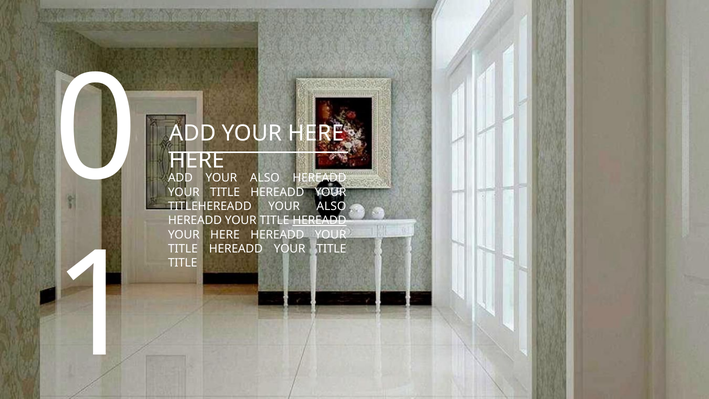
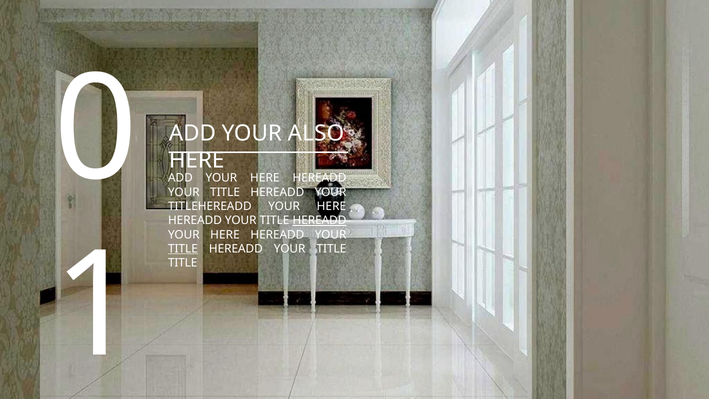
ADD YOUR HERE: HERE -> ALSO (316, 133)
ADD YOUR ALSO: ALSO -> HERE (265, 178)
TITLEHEREADD YOUR ALSO: ALSO -> HERE (331, 206)
TITLE underline: none -> present (183, 249)
